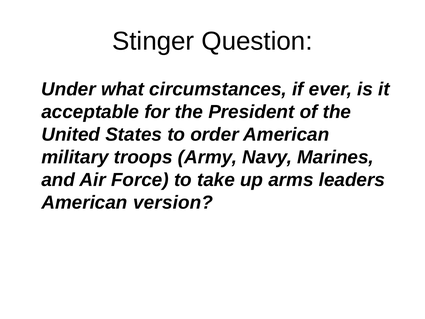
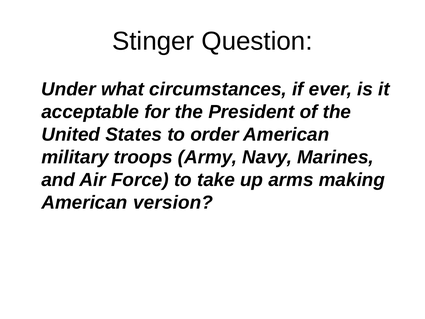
leaders: leaders -> making (352, 180)
